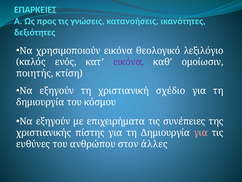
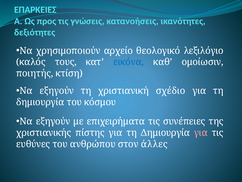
χρησιμοποιούν εικόνα: εικόνα -> αρχείο (118, 51)
ενός: ενός -> τους (66, 62)
εικόνα colour: purple -> blue (129, 62)
